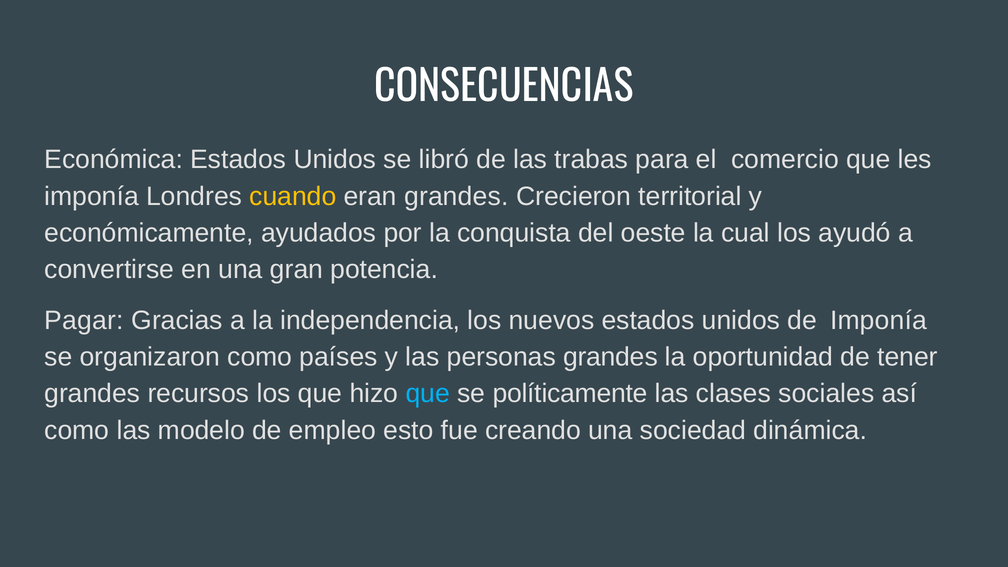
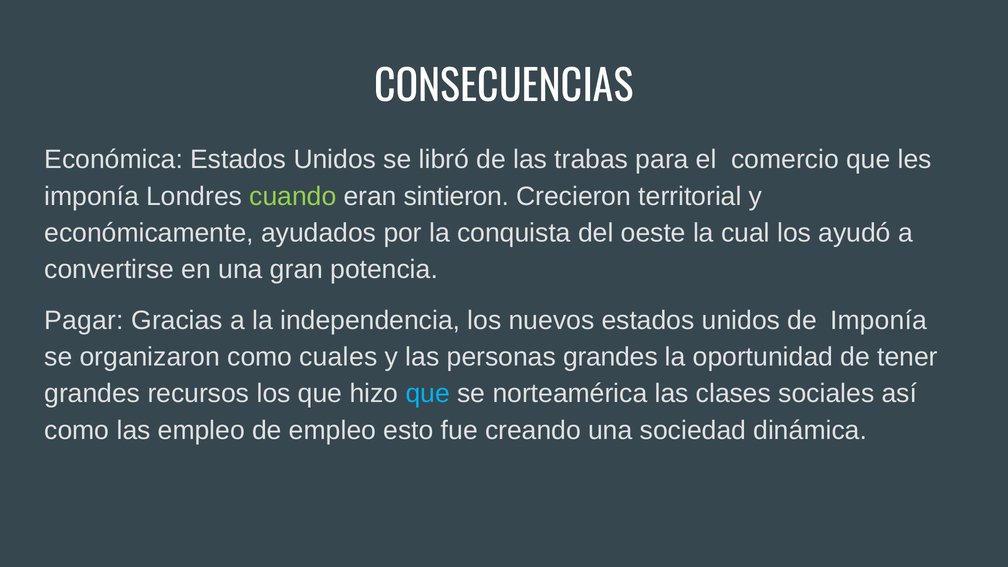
cuando colour: yellow -> light green (293, 196)
eran grandes: grandes -> sintieron (457, 196)
países: países -> cuales (338, 357)
políticamente: políticamente -> norteamérica (570, 394)
las modelo: modelo -> empleo (201, 430)
